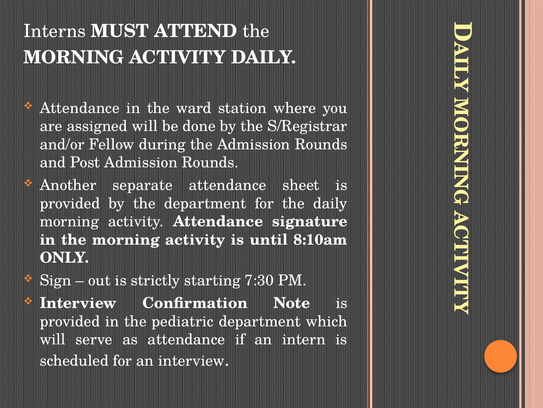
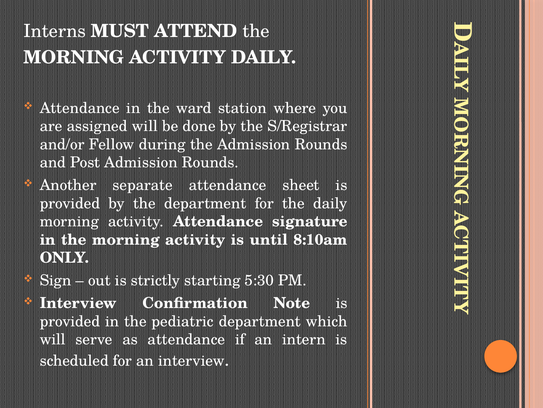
7:30: 7:30 -> 5:30 (259, 280)
